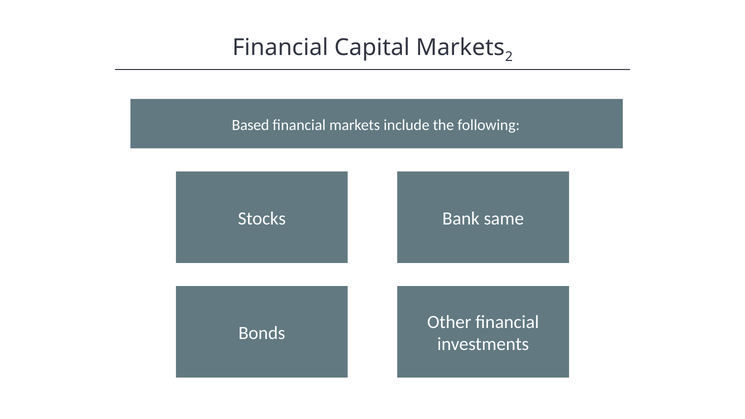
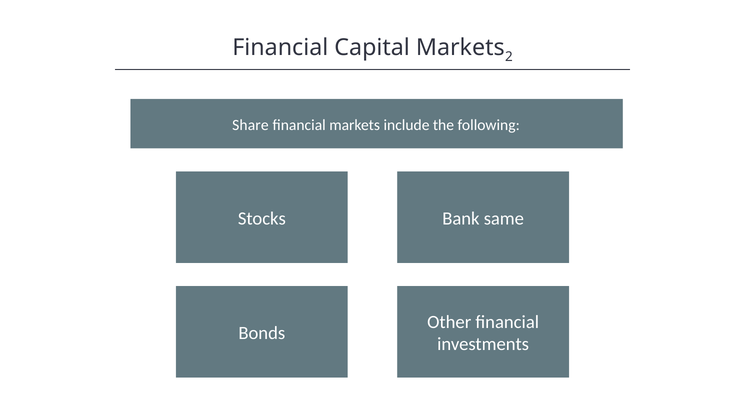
Based: Based -> Share (250, 125)
